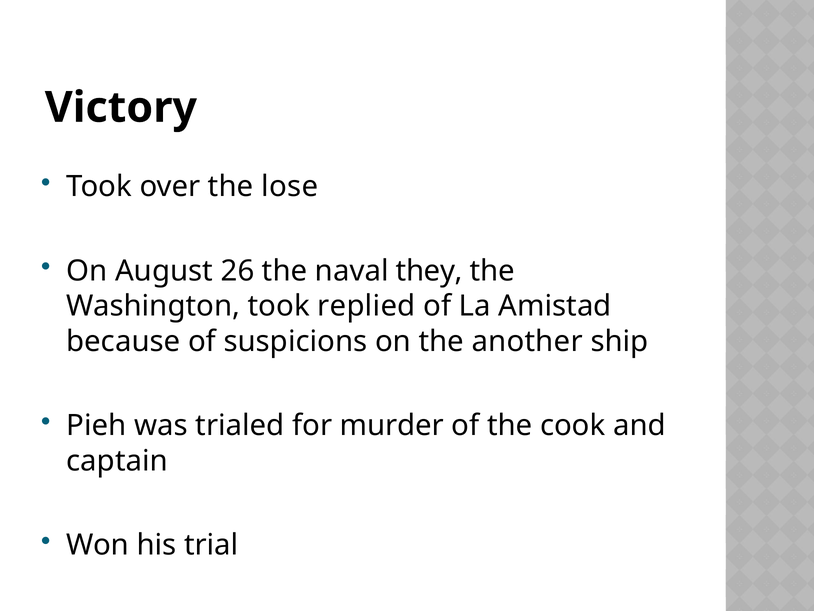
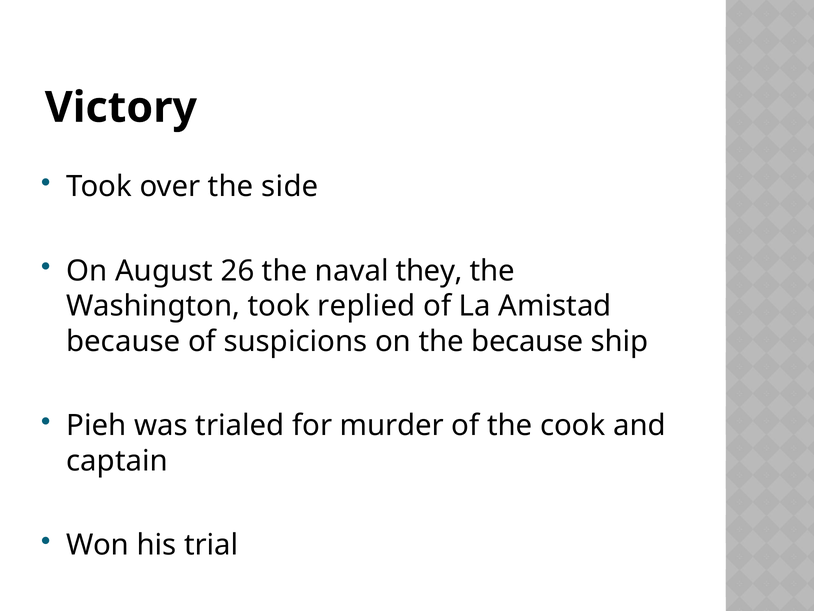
lose: lose -> side (290, 187)
the another: another -> because (527, 341)
